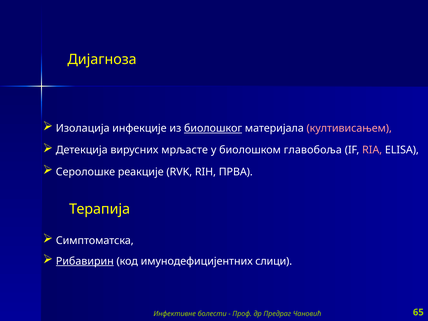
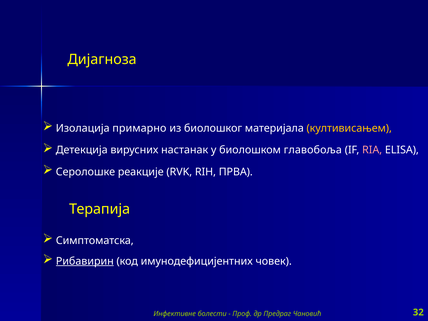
инфекције: инфекције -> примарно (139, 128)
биолошког underline: present -> none (213, 128)
култивисањем colour: pink -> yellow (349, 128)
мрљасте: мрљасте -> настанак (185, 150)
слици: слици -> човек (274, 261)
65: 65 -> 32 (418, 312)
